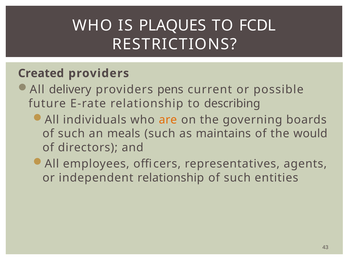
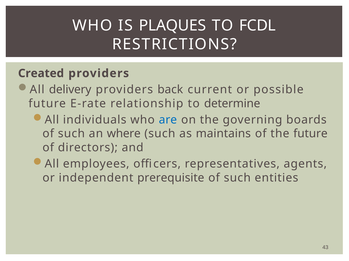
pens: pens -> back (170, 90)
describing: describing -> determine (232, 104)
are colour: orange -> blue (168, 120)
meals: meals -> where (124, 134)
the would: would -> future (310, 134)
independent relationship: relationship -> prerequisite (171, 178)
